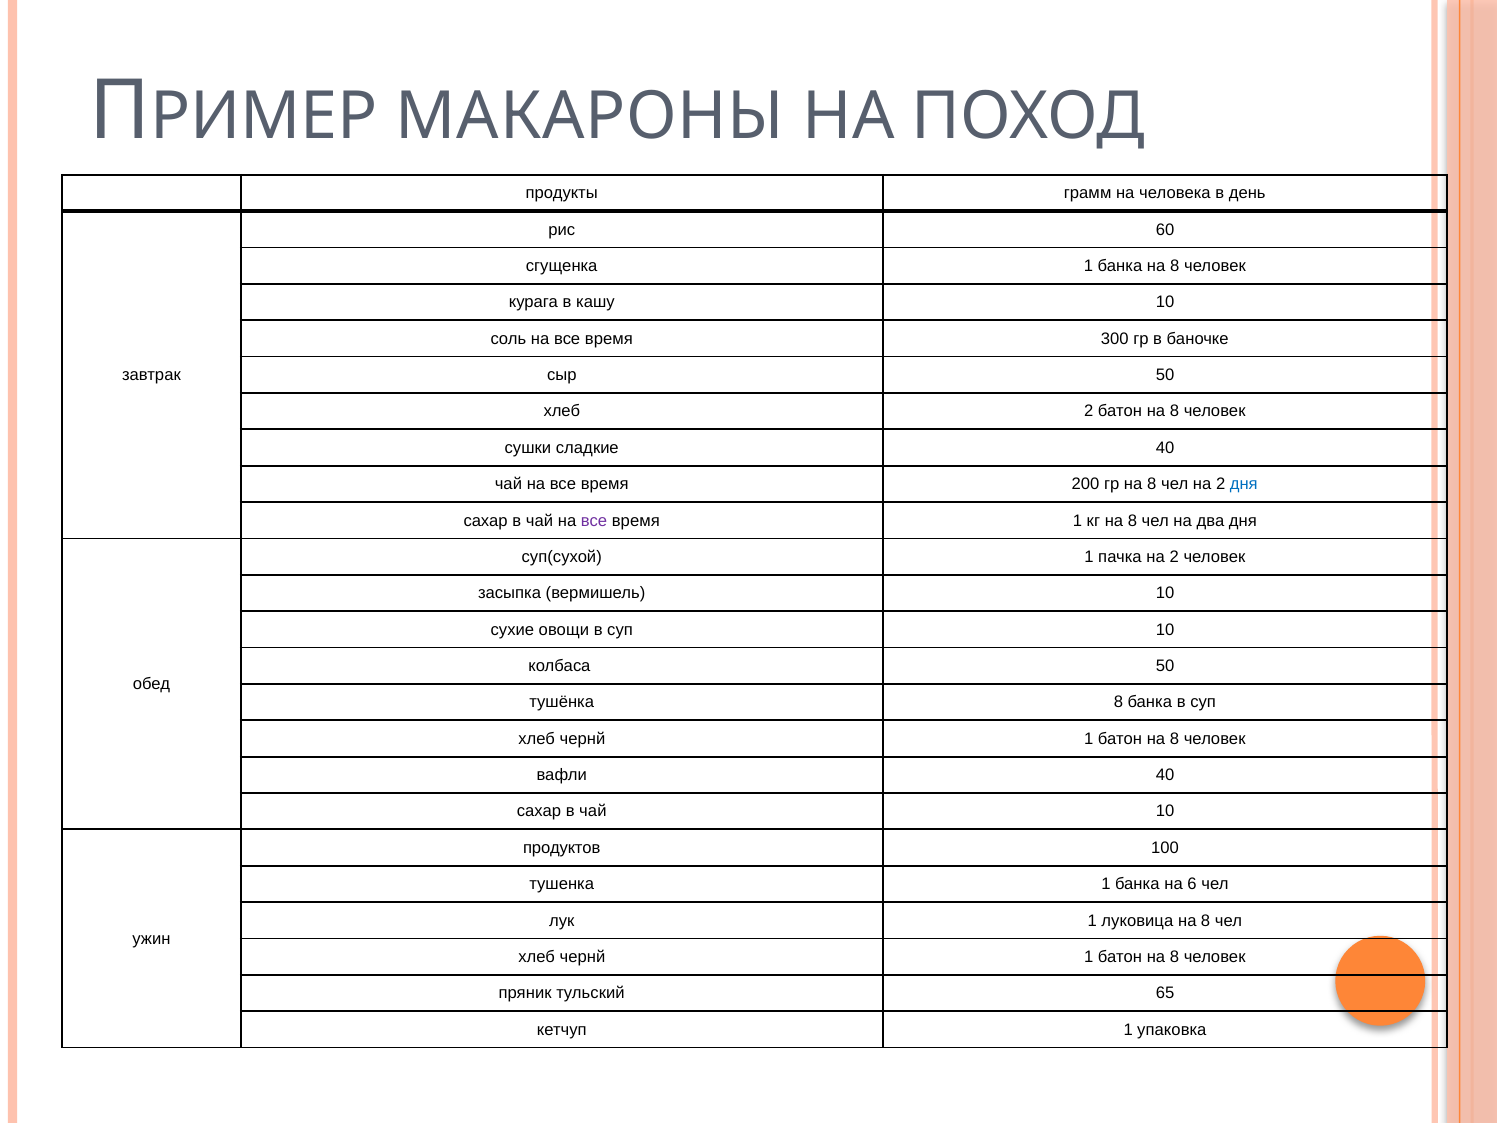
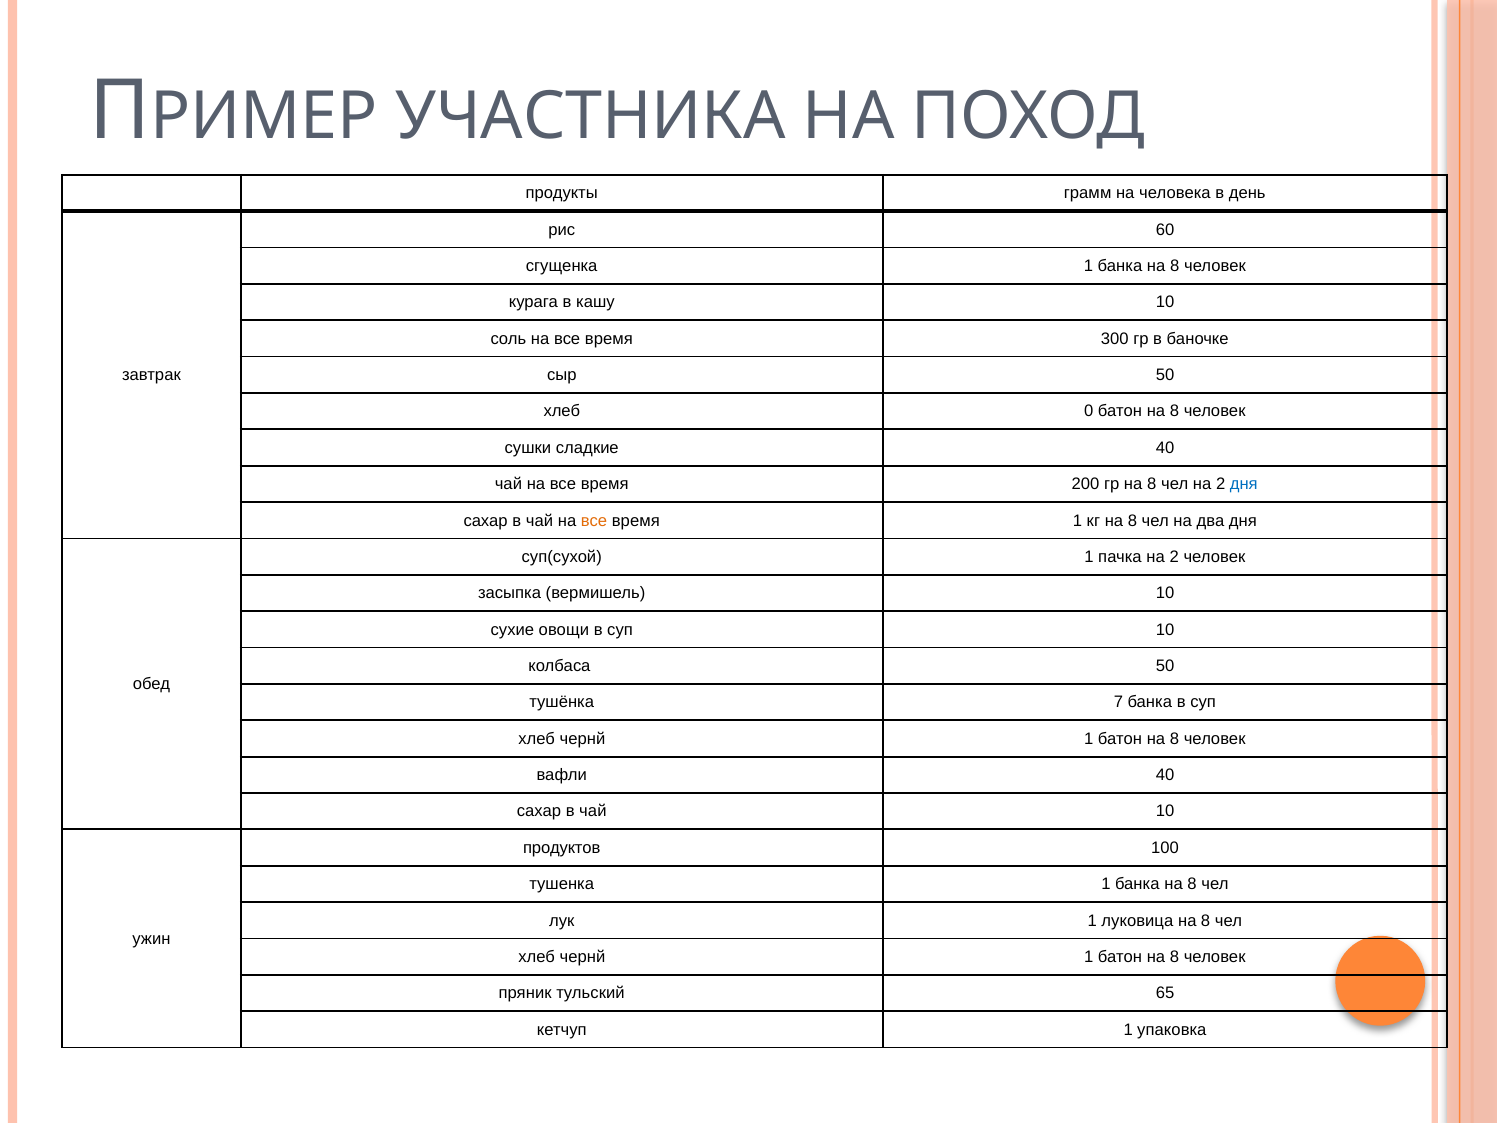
МАКАРОНЫ: МАКАРОНЫ -> УЧАСТНИКА (591, 116)
хлеб 2: 2 -> 0 (1089, 411)
все colour: purple -> orange (594, 520)
тушёнка 8: 8 -> 7 (1118, 702)
6: 6 -> 8 (1192, 884)
